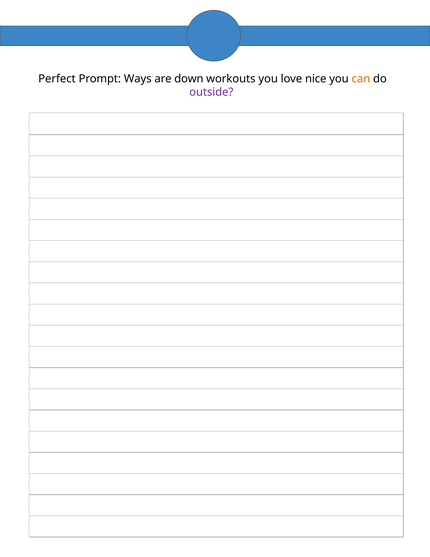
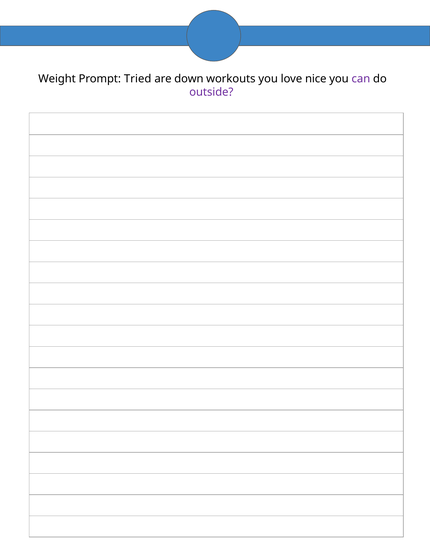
Perfect: Perfect -> Weight (57, 79)
Ways: Ways -> Tried (138, 79)
can colour: orange -> purple (361, 79)
